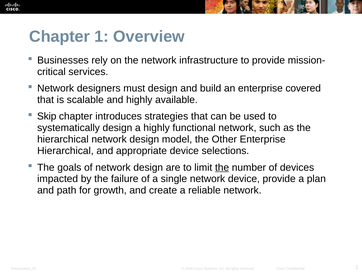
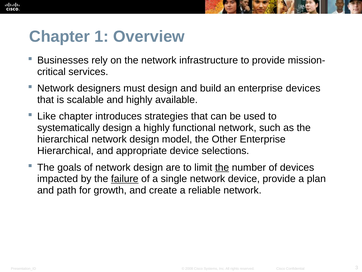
enterprise covered: covered -> devices (303, 88)
Skip: Skip -> Like (47, 116)
failure underline: none -> present (125, 179)
